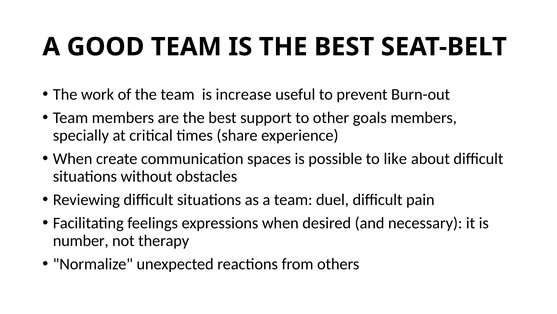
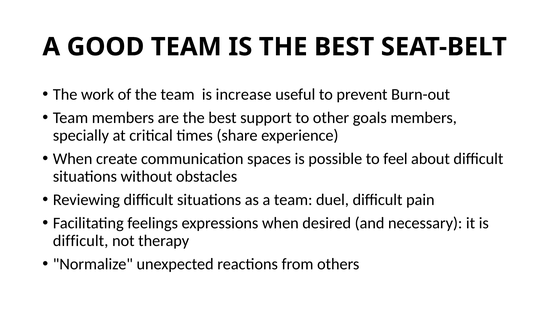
like: like -> feel (395, 158)
number: number -> difficult (81, 240)
